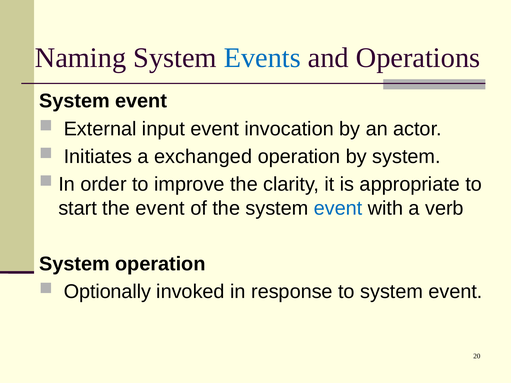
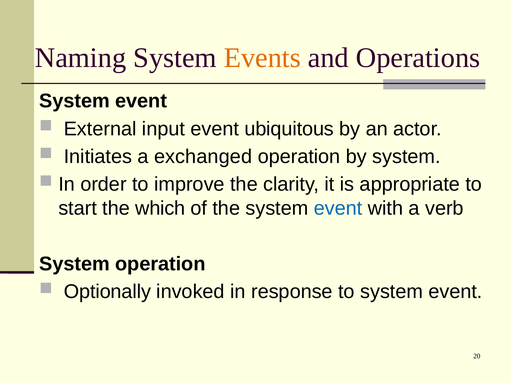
Events colour: blue -> orange (262, 58)
invocation: invocation -> ubiquitous (289, 129)
the event: event -> which (160, 208)
